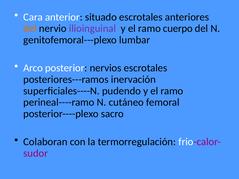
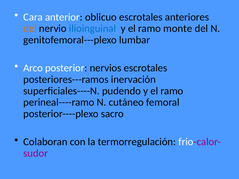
situado: situado -> oblicuo (101, 17)
ilioinguinal colour: purple -> blue (92, 29)
cuerpo: cuerpo -> monte (178, 29)
